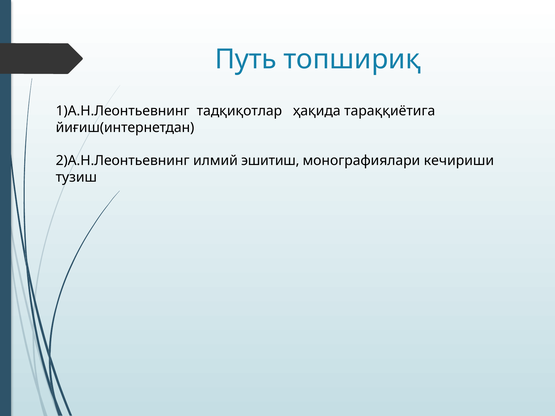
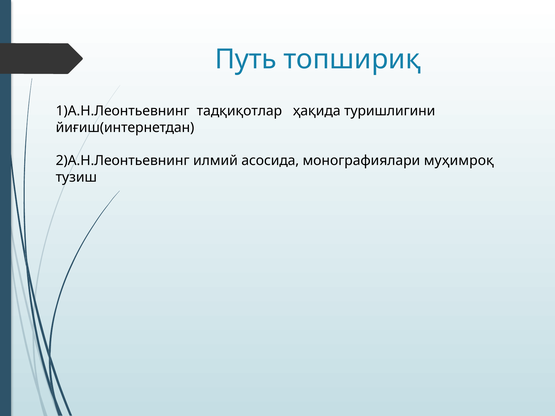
тараққиётига: тараққиётига -> туришлигини (390, 111)
эшитиш: эшитиш -> асосида (270, 161)
кечириши: кечириши -> муҳимроқ (459, 161)
